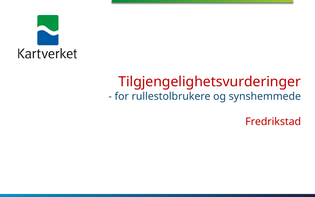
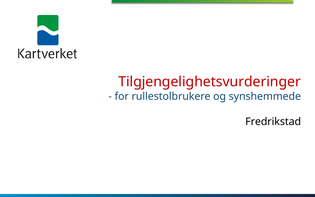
Fredrikstad colour: red -> black (273, 121)
